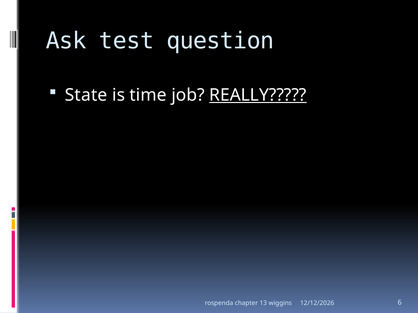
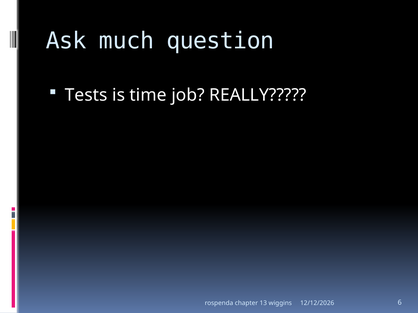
test: test -> much (127, 41)
State: State -> Tests (86, 95)
REALLY underline: present -> none (258, 95)
